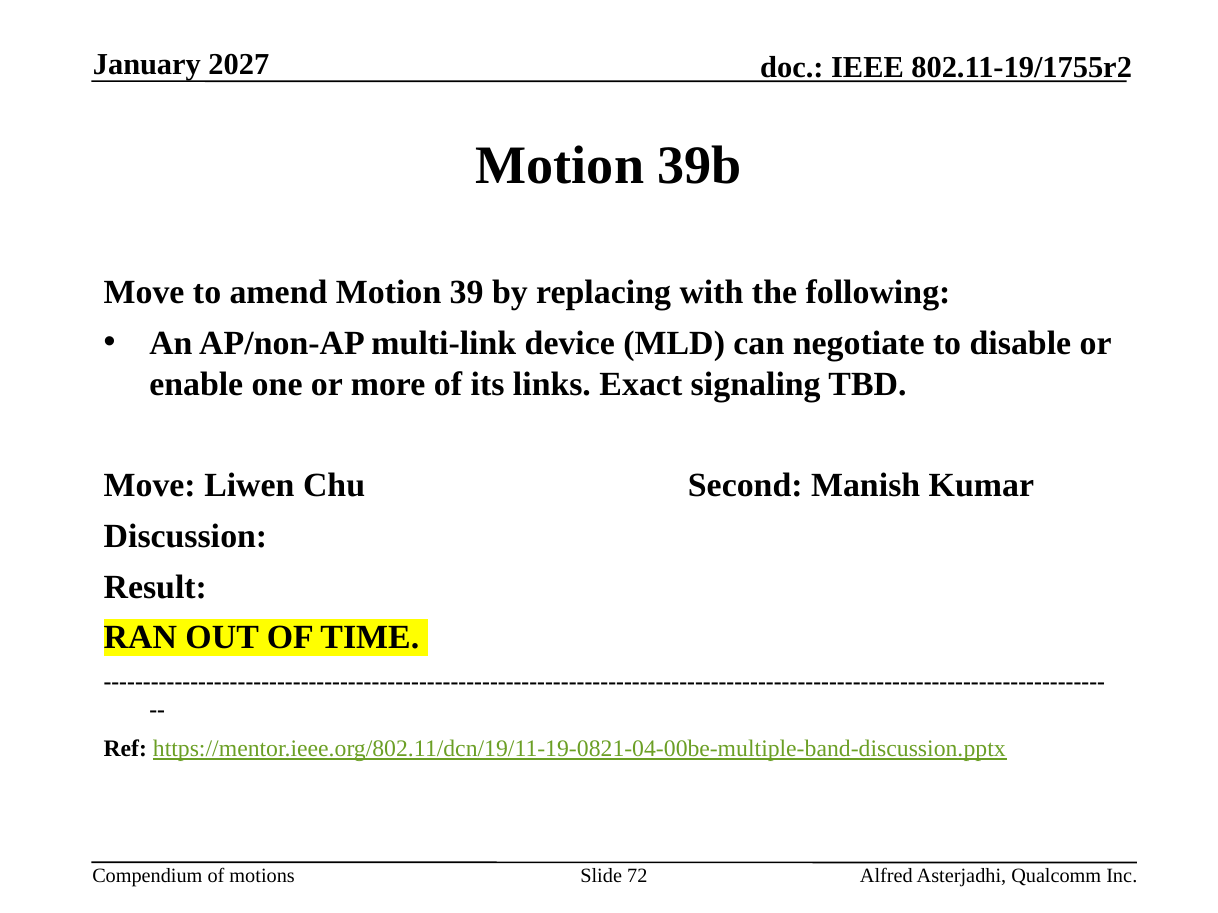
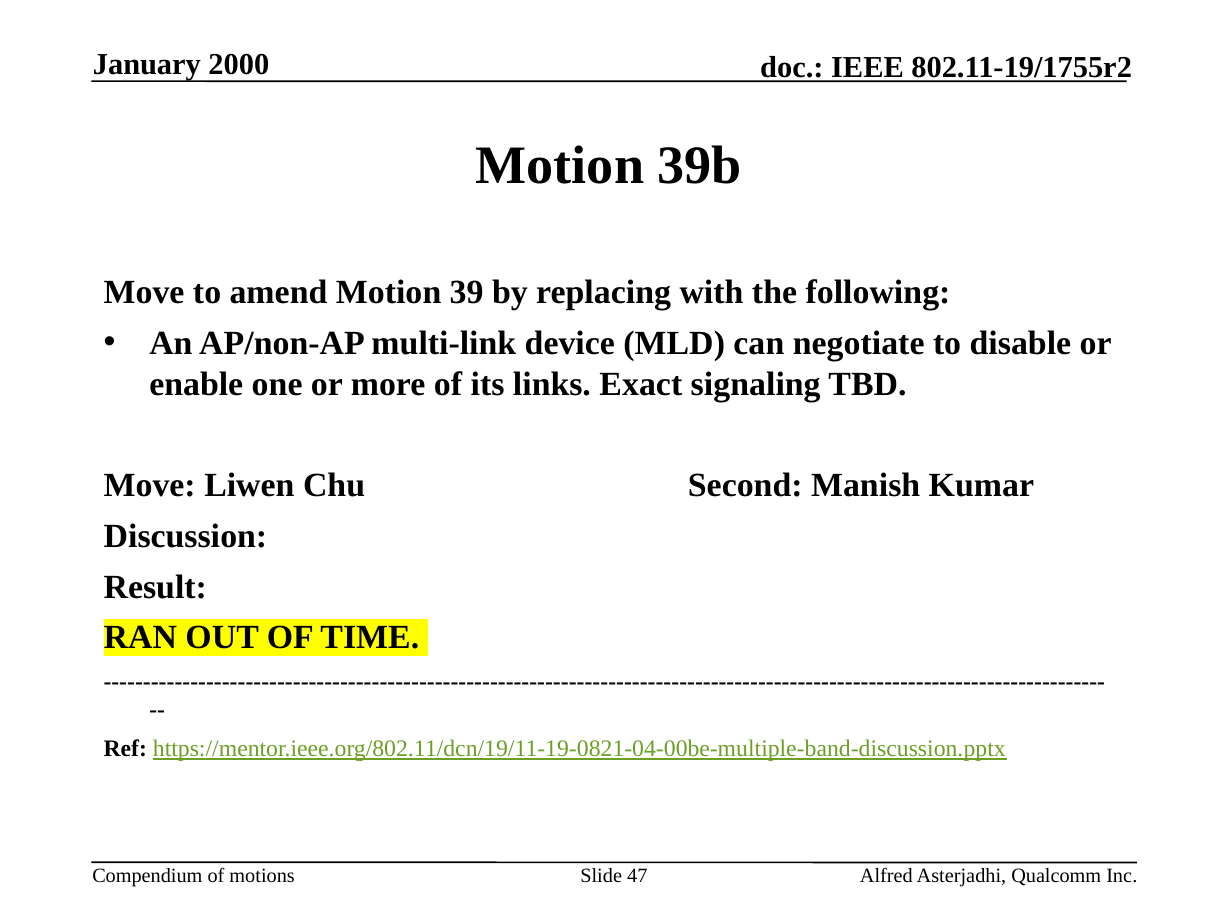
2027: 2027 -> 2000 (239, 65)
72: 72 -> 47 (637, 876)
